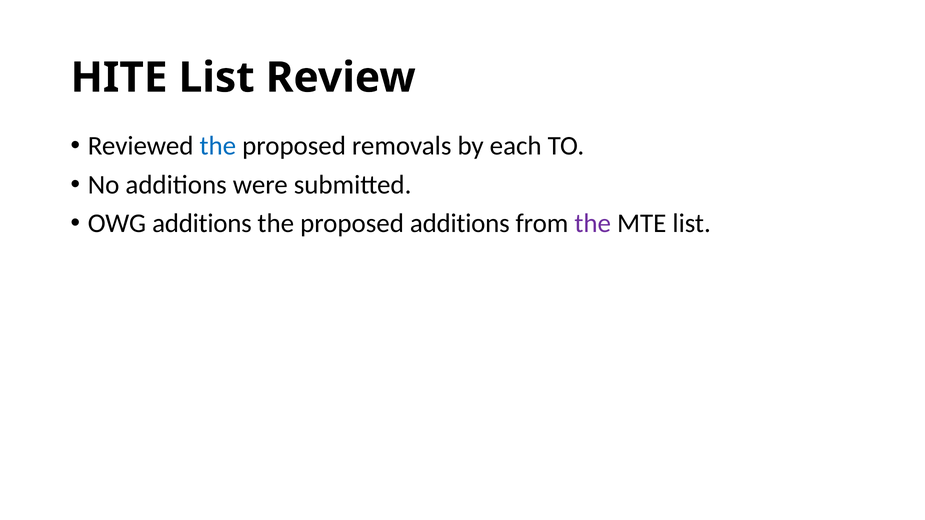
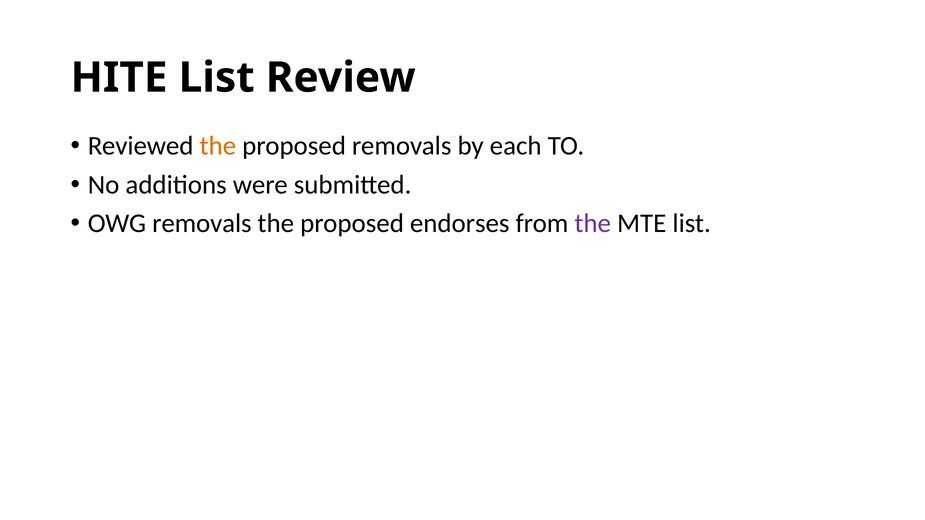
the colour: blue -> orange (218, 146)
OWG additions: additions -> removals (202, 224)
proposed additions: additions -> endorses (460, 224)
